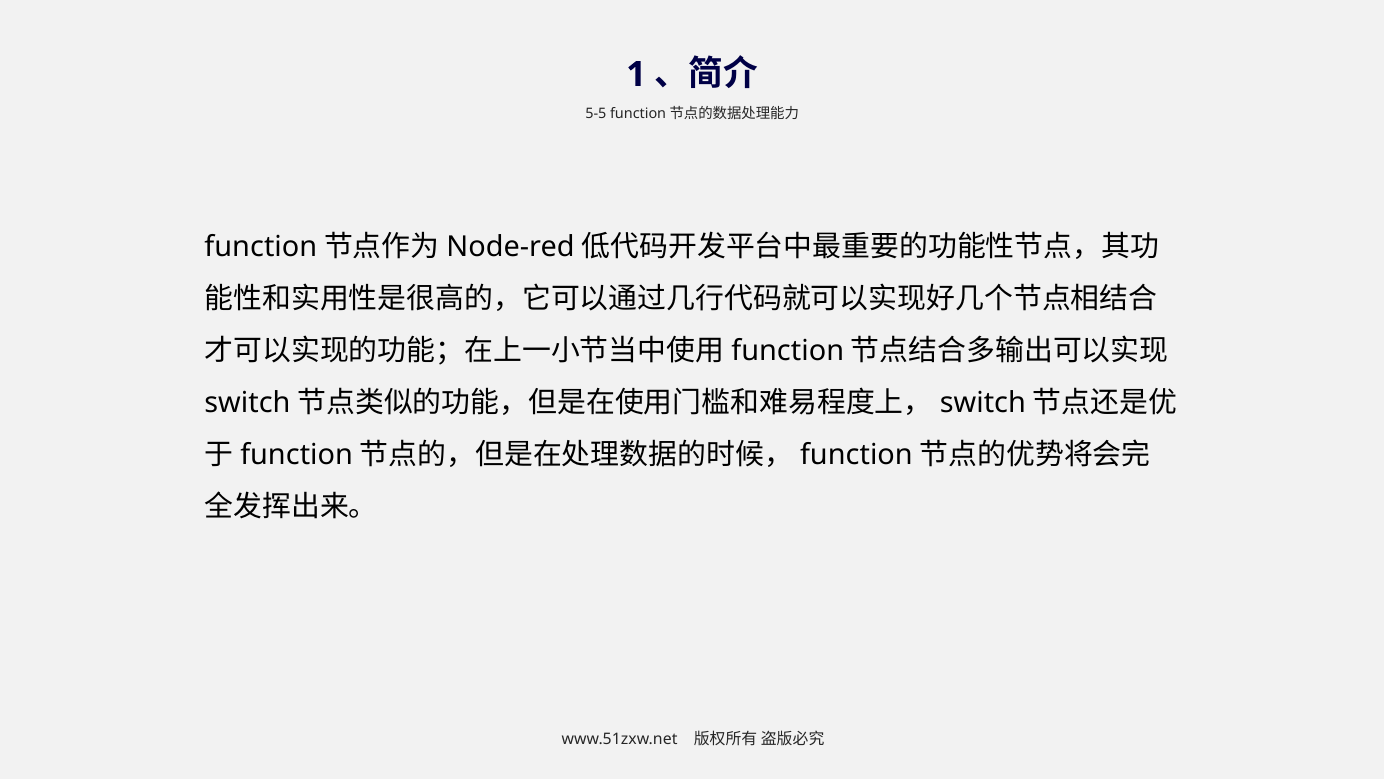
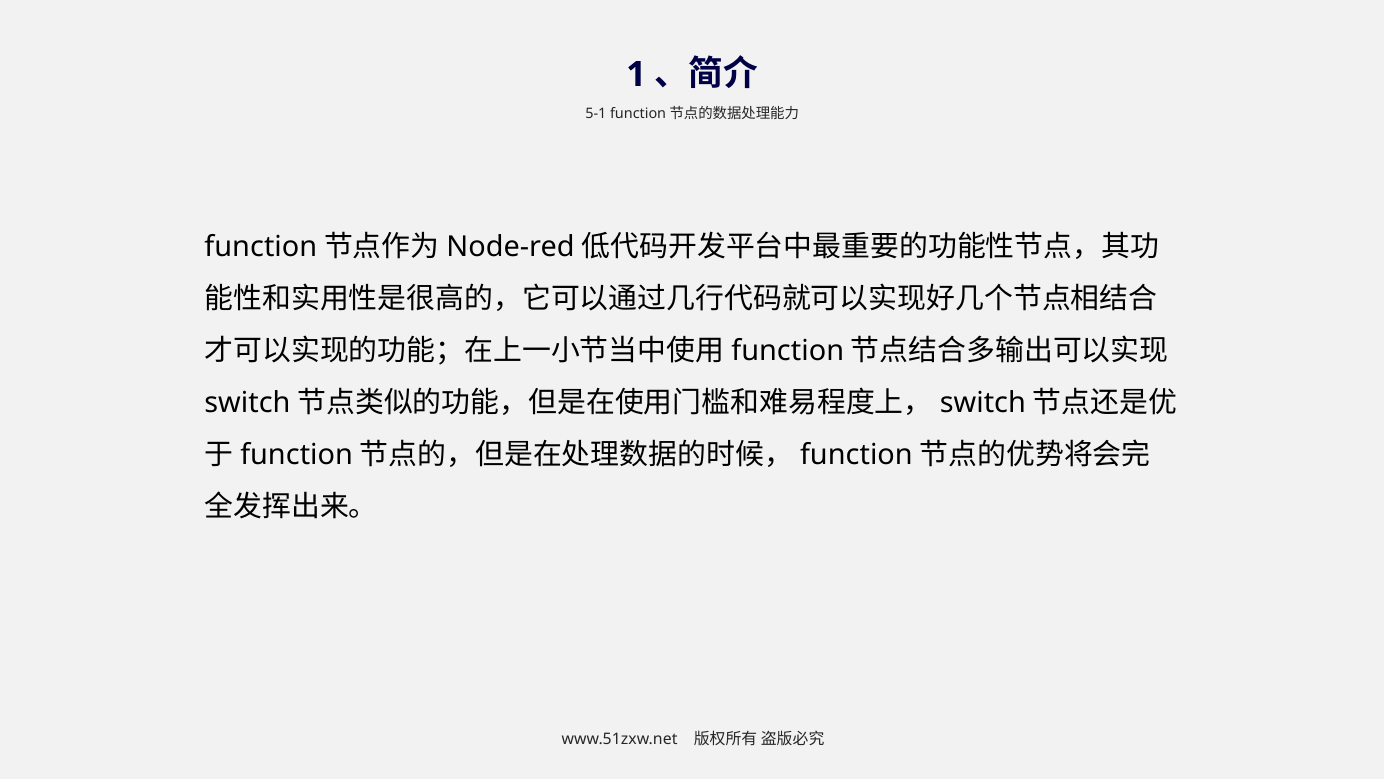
5-5: 5-5 -> 5-1 (596, 113)
